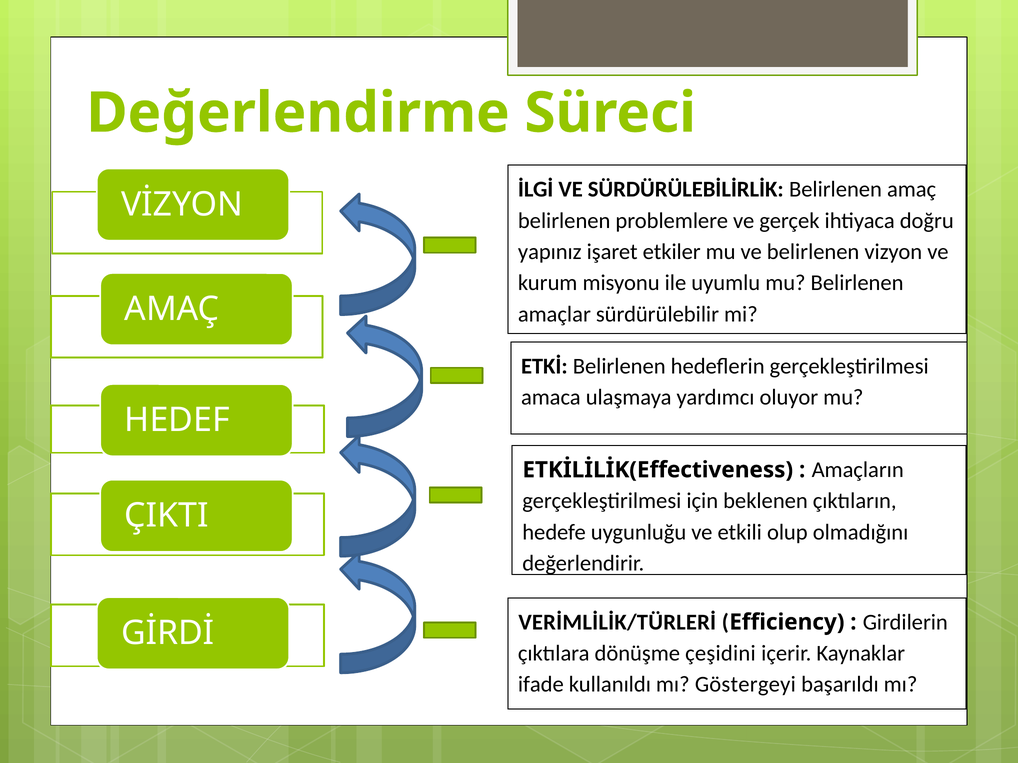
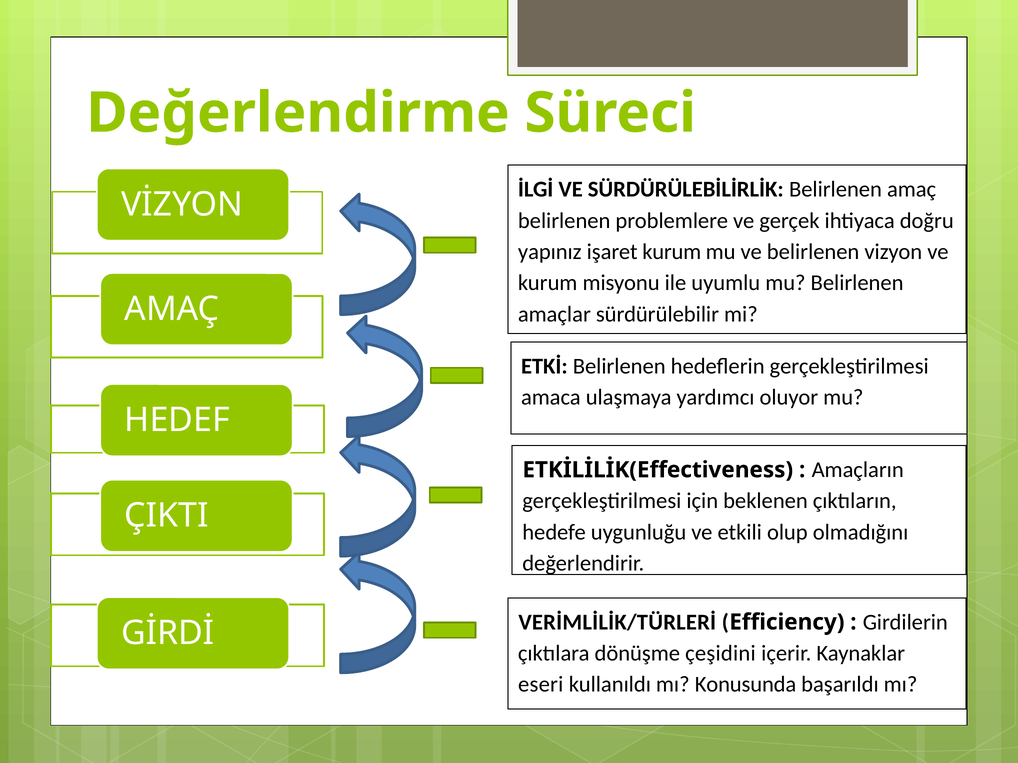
işaret etkiler: etkiler -> kurum (672, 252)
ifade: ifade -> eseri (541, 685)
Göstergeyi: Göstergeyi -> Konusunda (746, 685)
